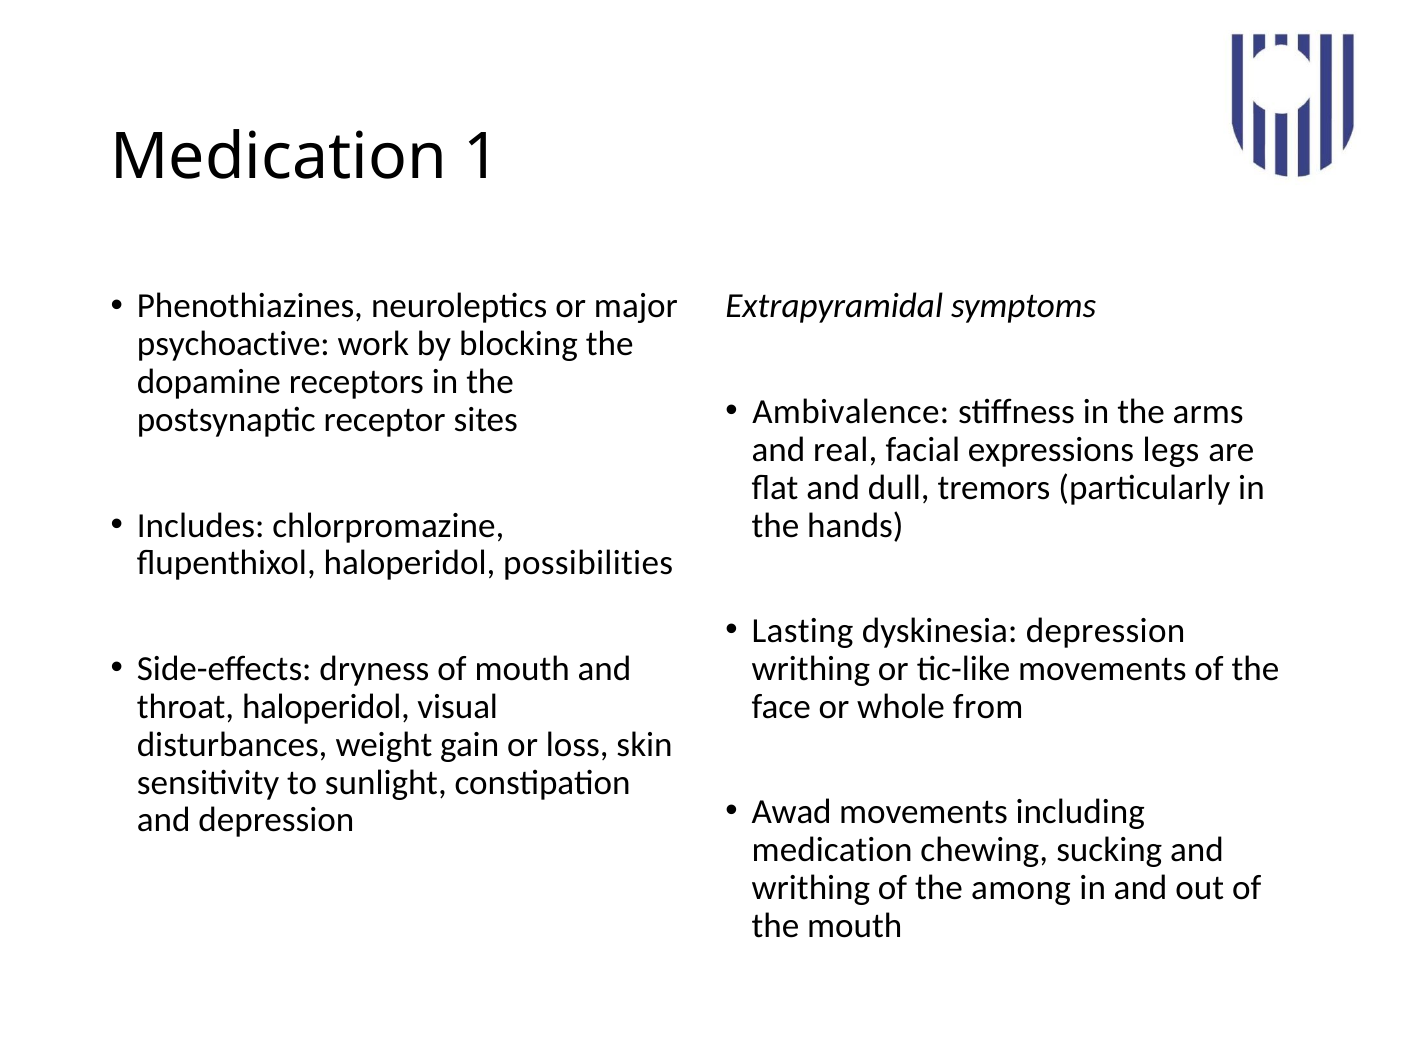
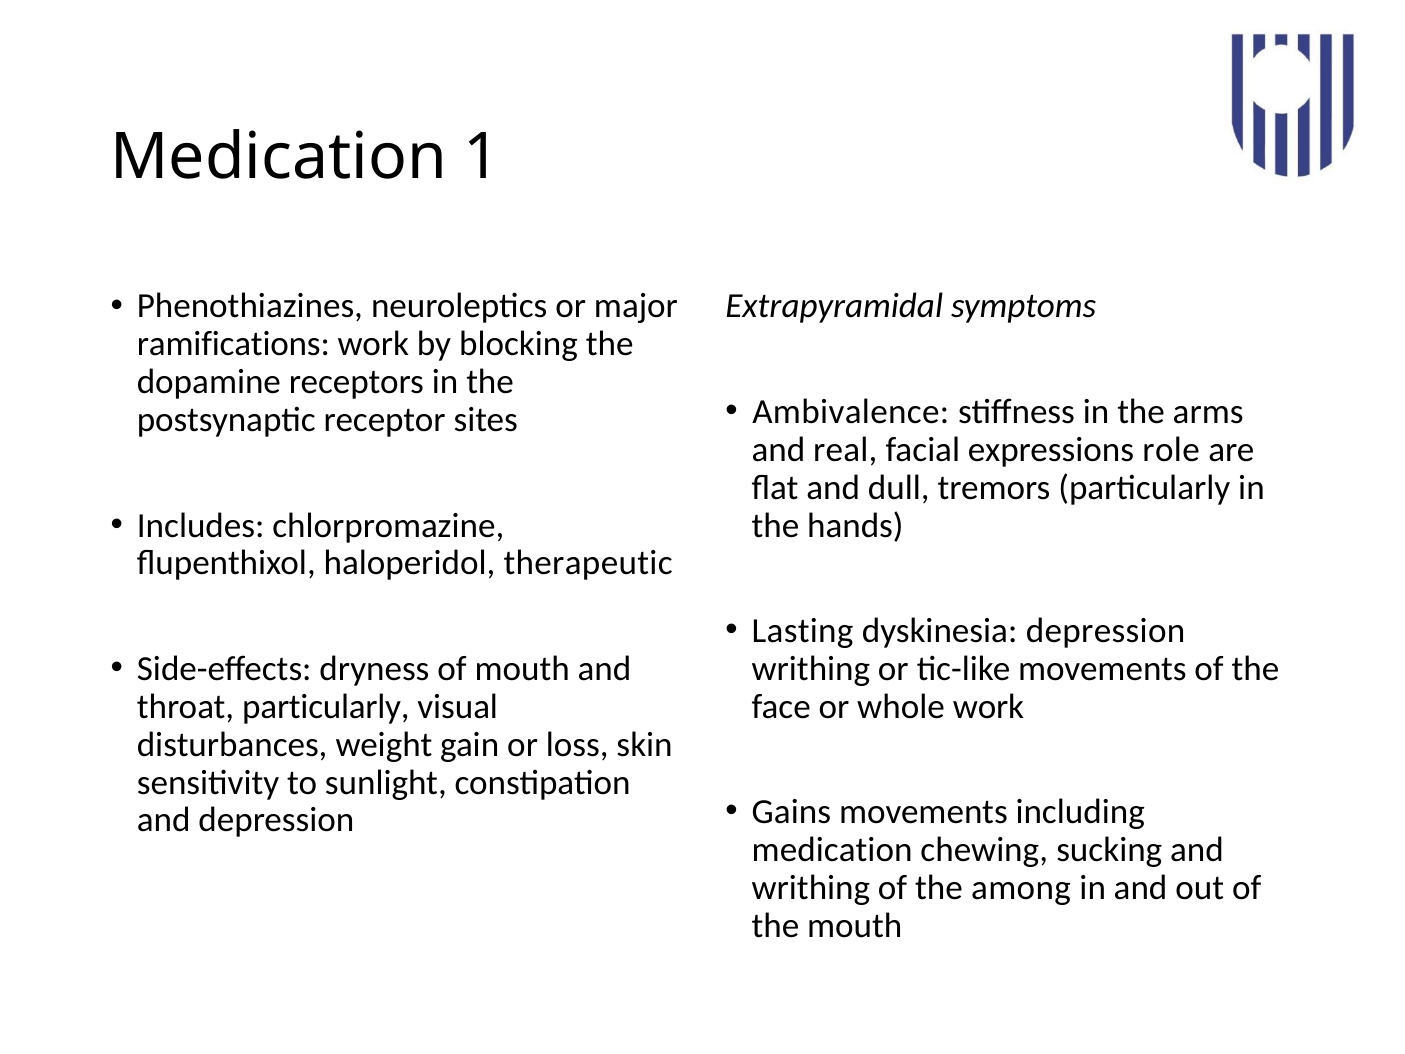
psychoactive: psychoactive -> ramifications (233, 344)
legs: legs -> role (1171, 449)
possibilities: possibilities -> therapeutic (588, 563)
throat haloperidol: haloperidol -> particularly (326, 706)
whole from: from -> work (988, 706)
Awad: Awad -> Gains (791, 811)
